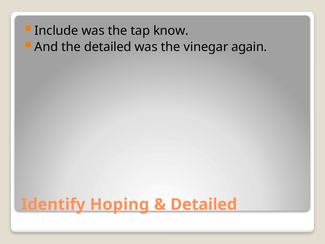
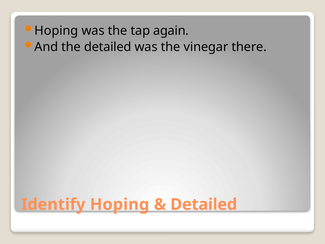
Include: Include -> Hoping (56, 31)
know: know -> again (171, 31)
again: again -> there (249, 47)
